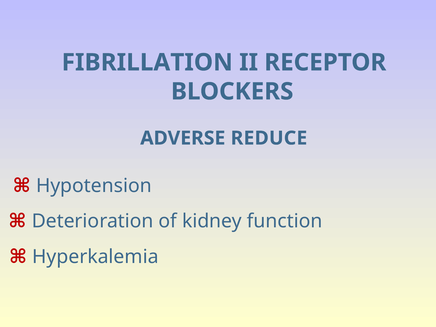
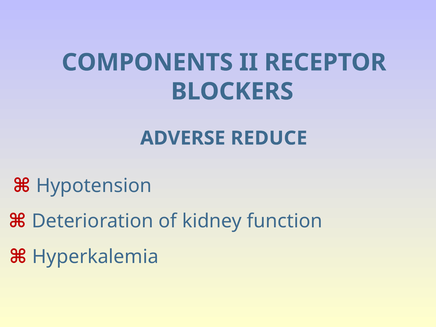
FIBRILLATION: FIBRILLATION -> COMPONENTS (147, 62)
